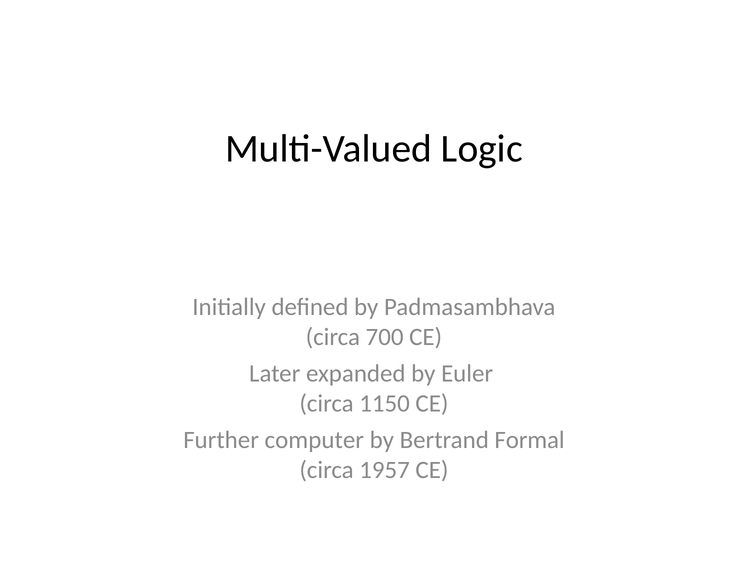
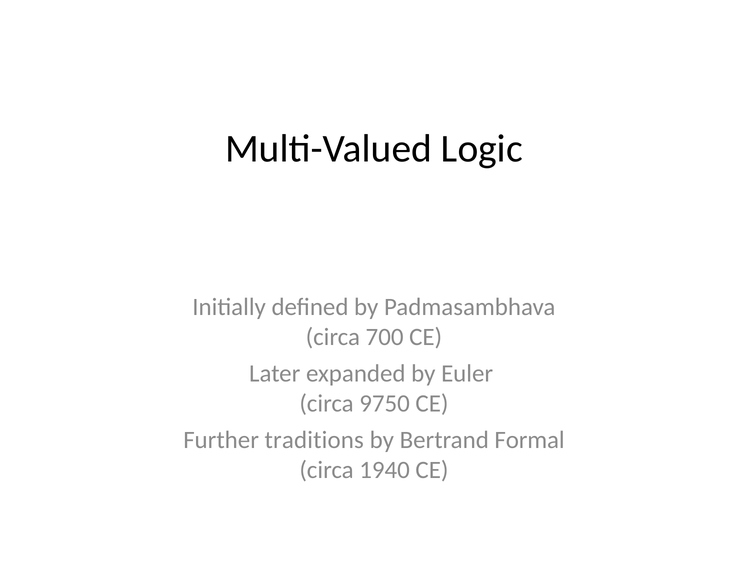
1150: 1150 -> 9750 (385, 404)
computer: computer -> traditions (314, 440)
1957: 1957 -> 1940 (385, 470)
